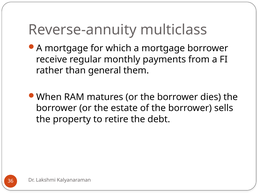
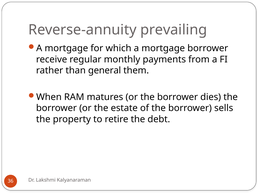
multiclass: multiclass -> prevailing (174, 30)
